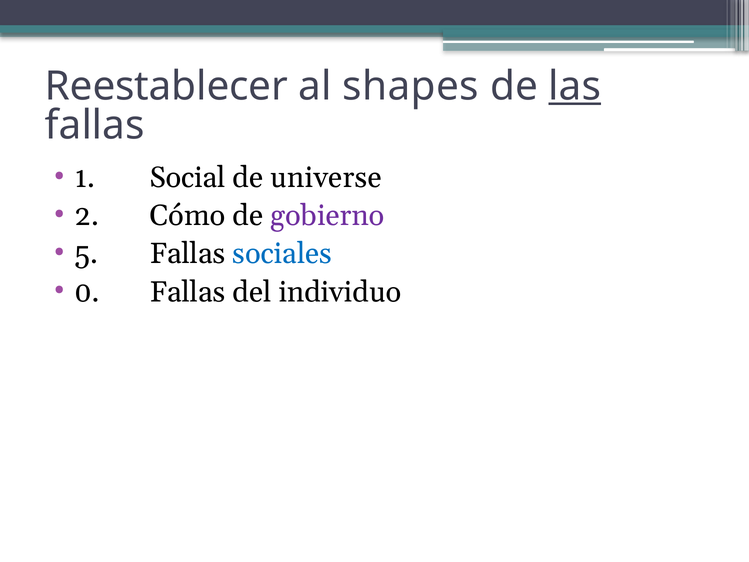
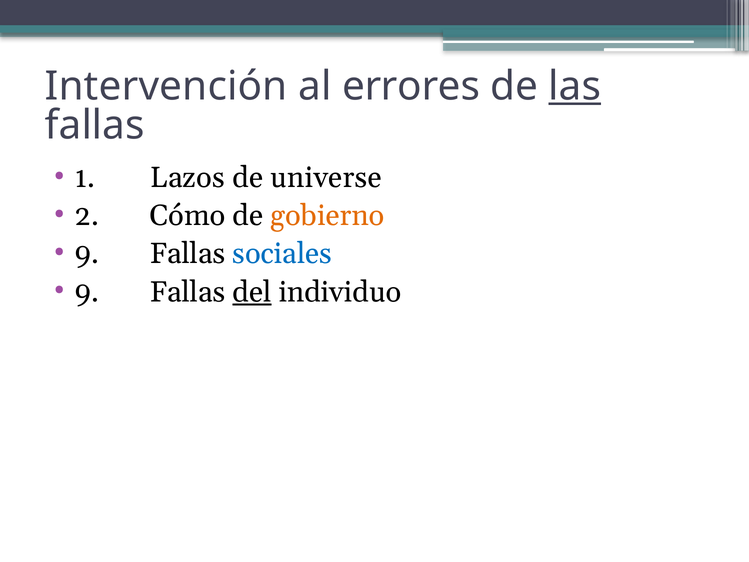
Reestablecer: Reestablecer -> Intervención (166, 86)
shapes: shapes -> errores (411, 86)
Social: Social -> Lazos (187, 177)
gobierno colour: purple -> orange (327, 216)
5: 5 -> 9 (87, 254)
0: 0 -> 9 (87, 292)
del underline: none -> present (252, 292)
